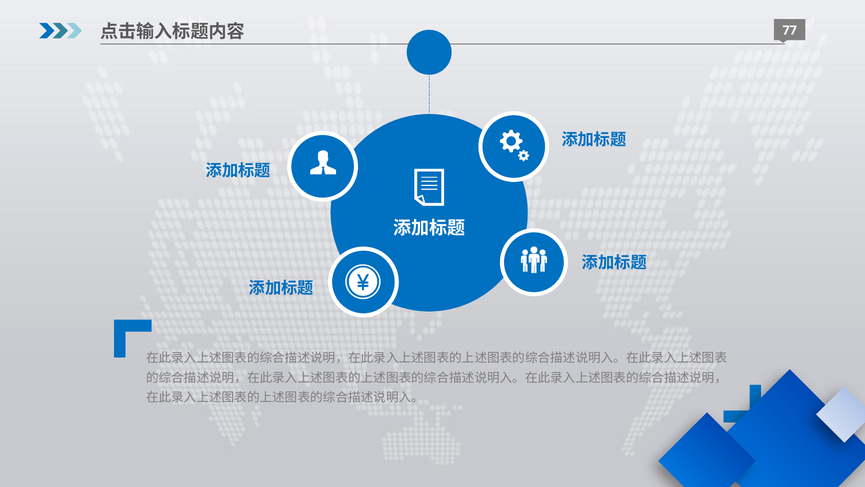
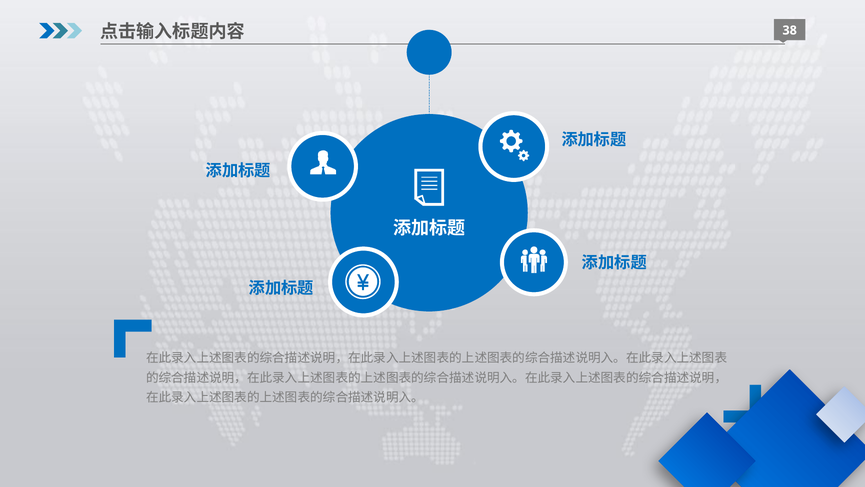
77: 77 -> 38 (790, 30)
